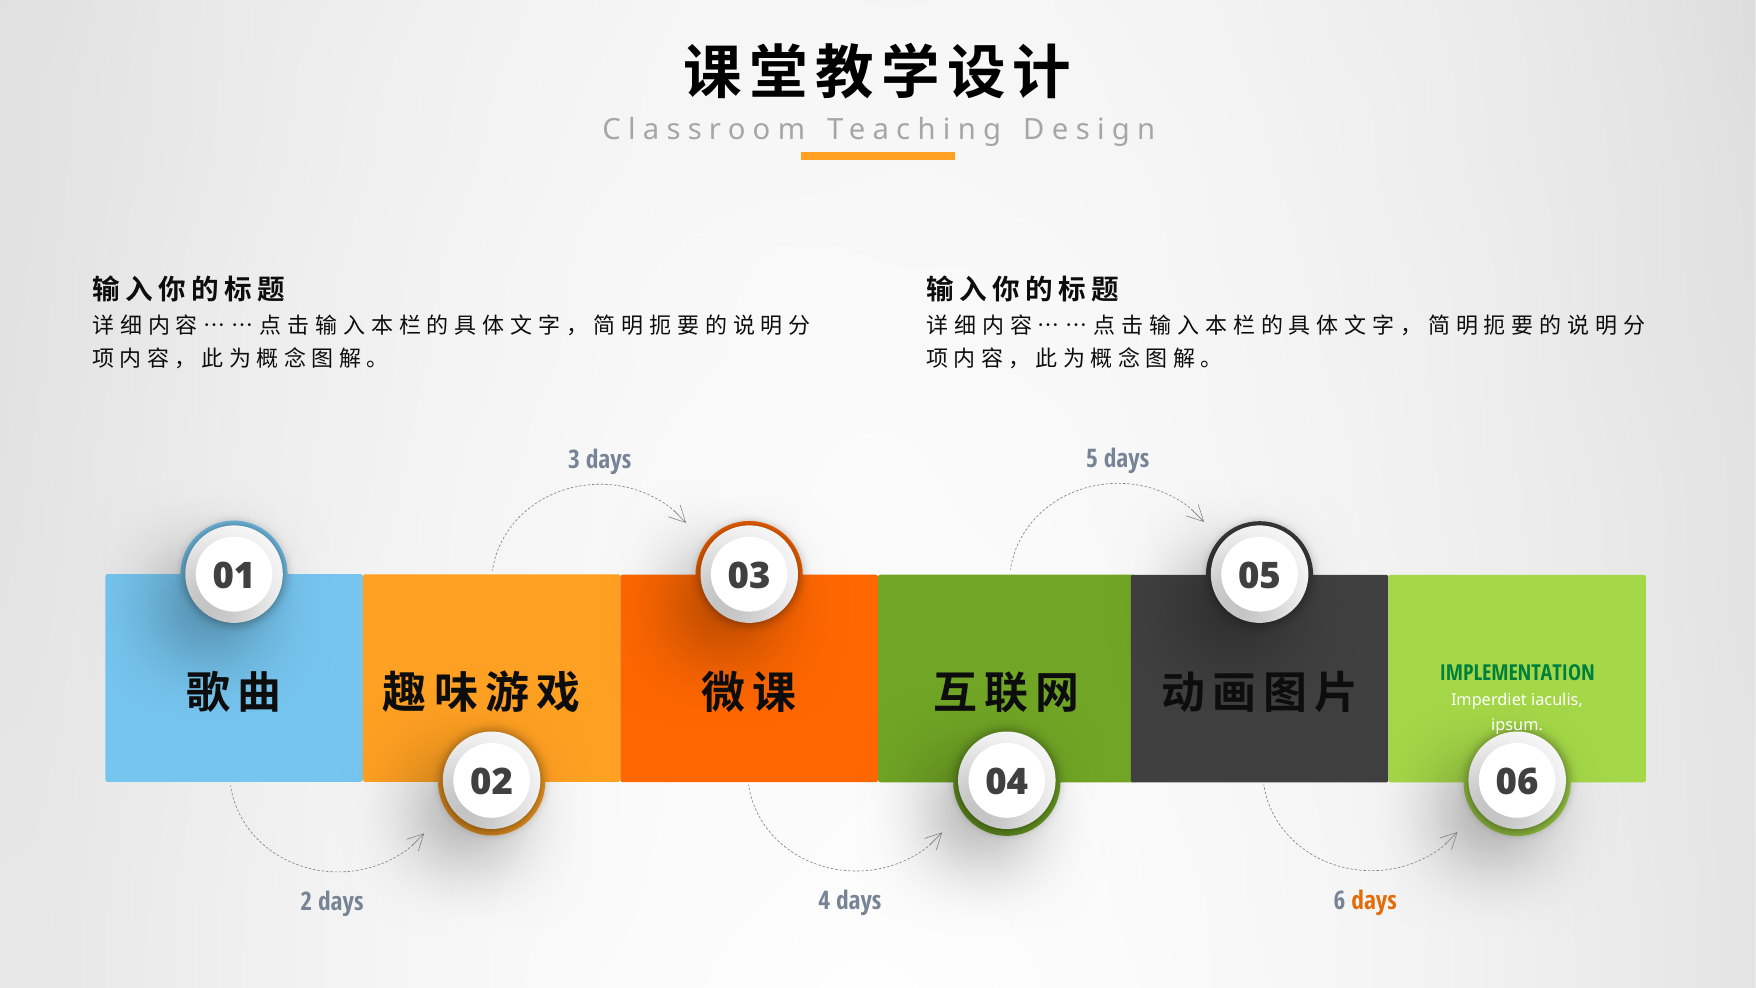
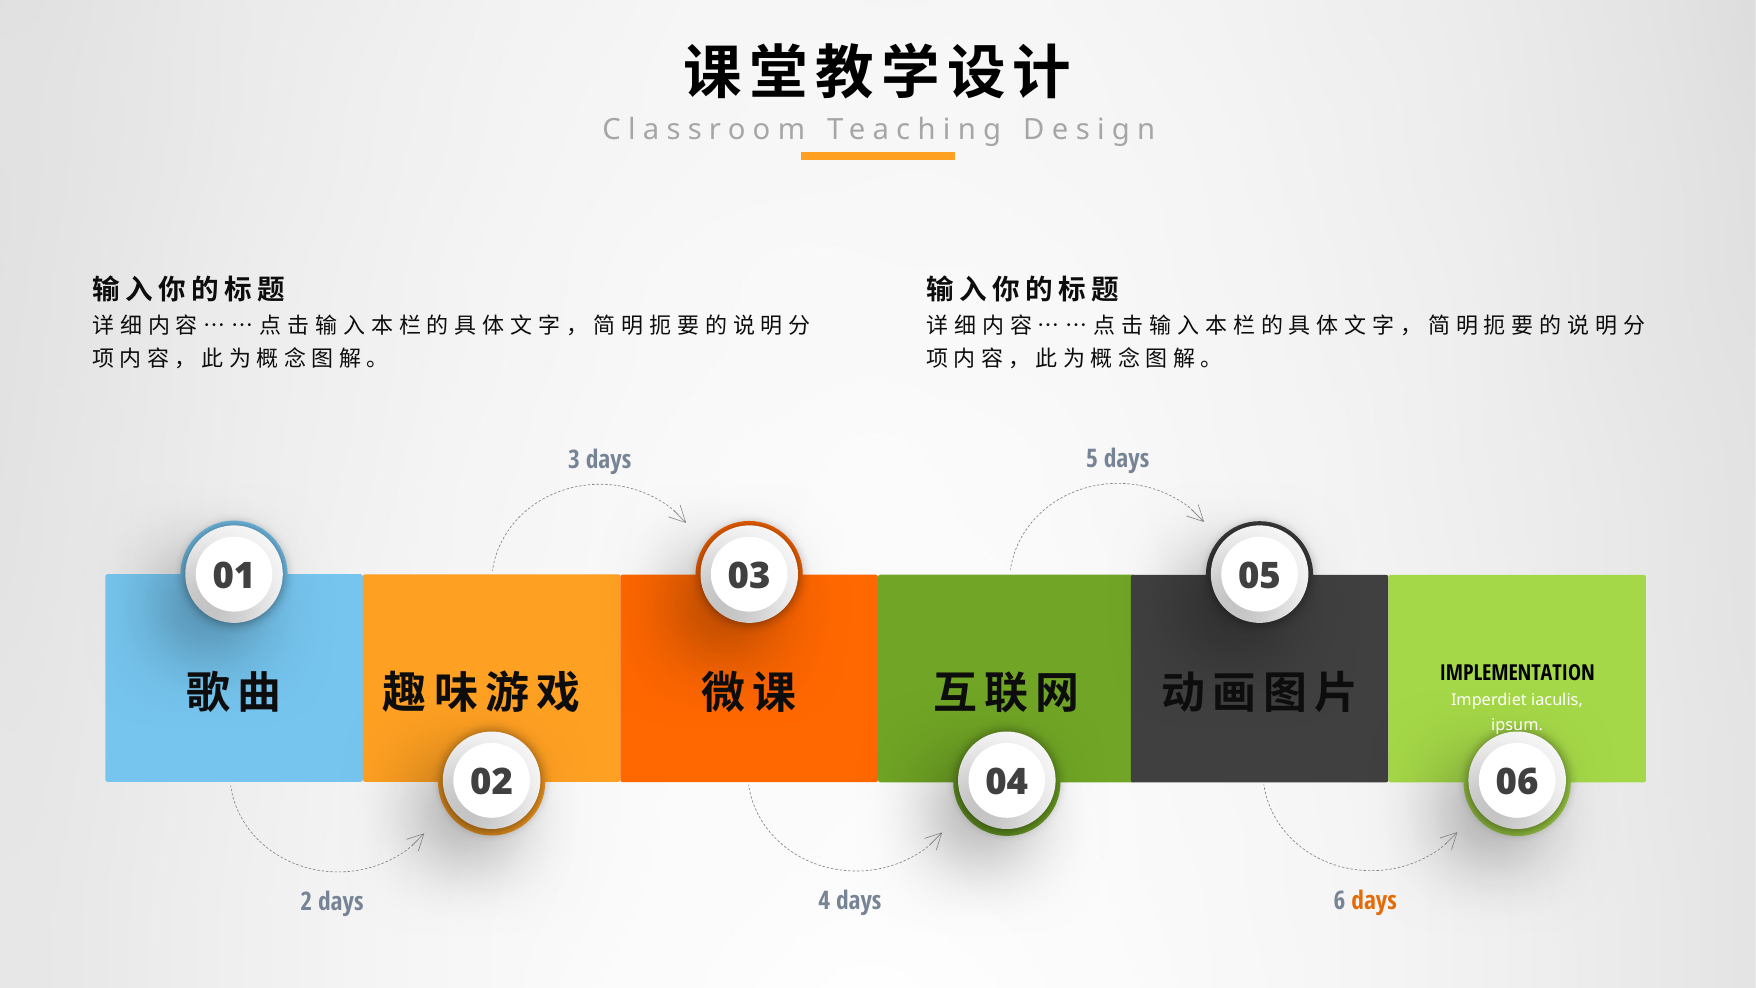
IMPLEMENTATION colour: green -> black (1517, 673)
